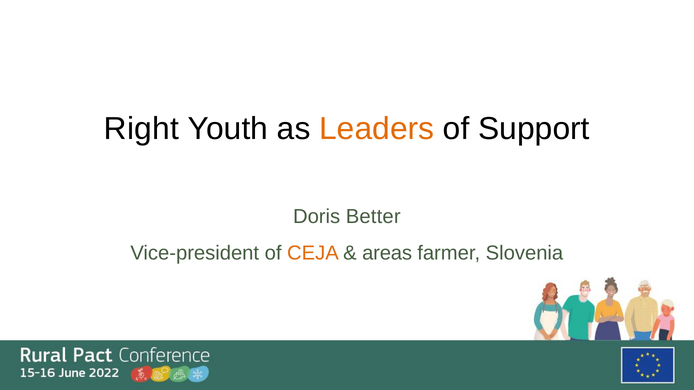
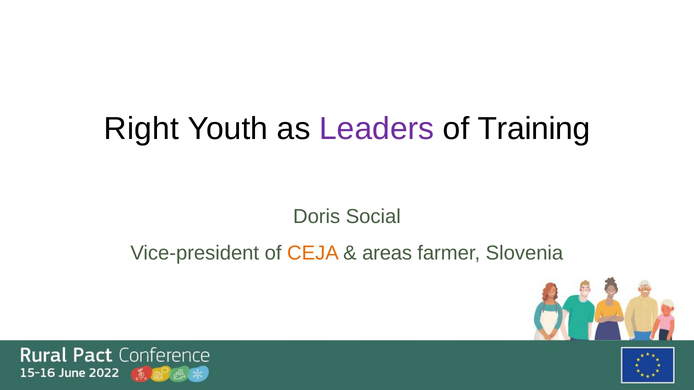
Leaders colour: orange -> purple (377, 129)
Support: Support -> Training (534, 129)
Better: Better -> Social (373, 217)
